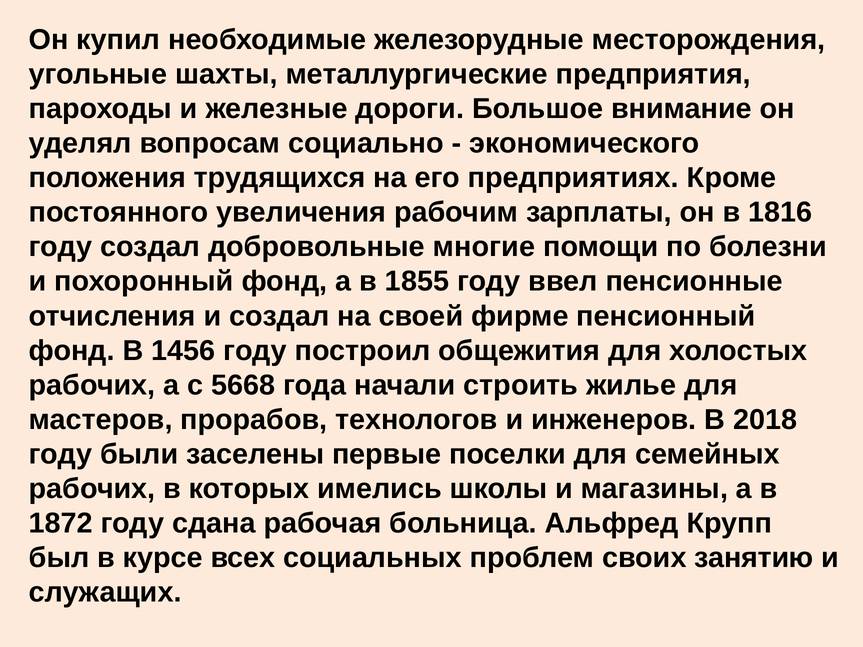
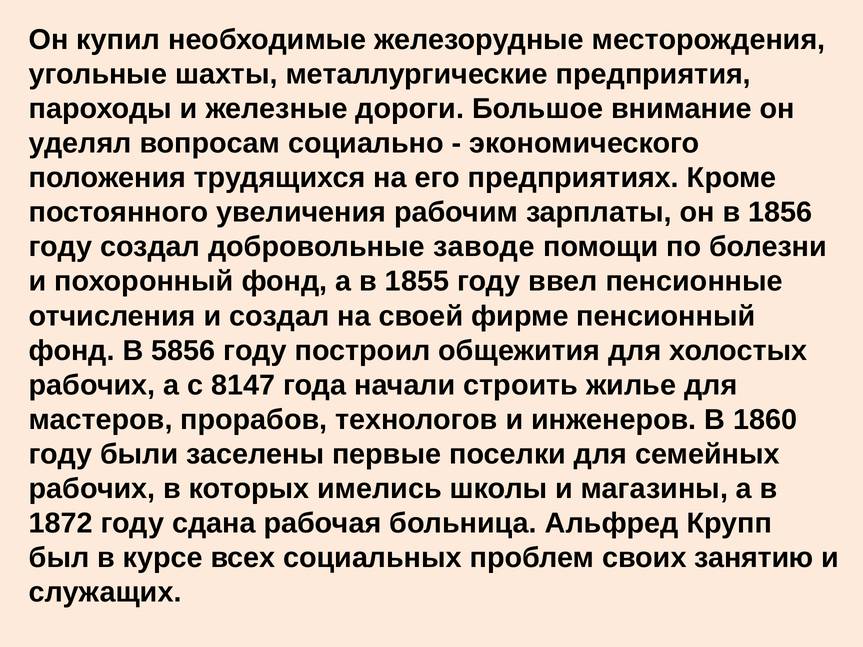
1816: 1816 -> 1856 (780, 213)
многие: многие -> заводе (484, 247)
1456: 1456 -> 5856 (183, 351)
5668: 5668 -> 8147 (243, 385)
2018: 2018 -> 1860 (765, 420)
